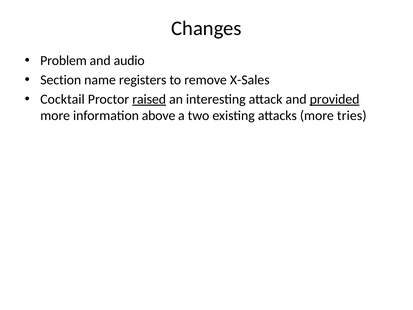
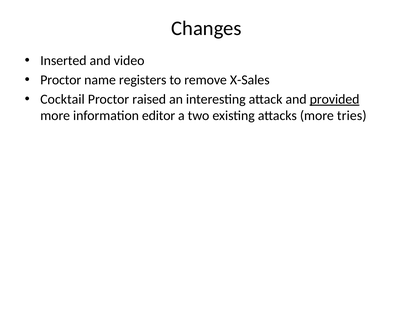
Problem: Problem -> Inserted (63, 61)
audio: audio -> video (129, 61)
Section: Section -> Proctor (61, 80)
raised underline: present -> none (149, 99)
above: above -> editor (159, 116)
